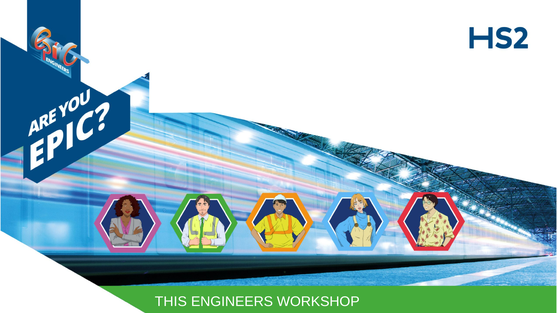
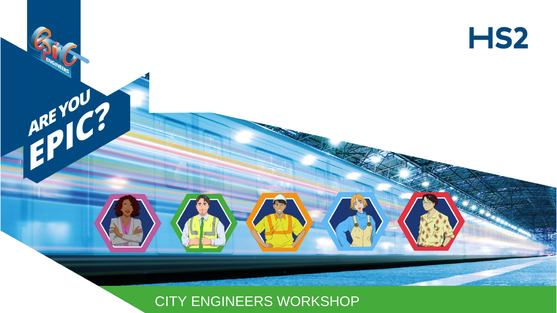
THIS: THIS -> CITY (171, 302)
